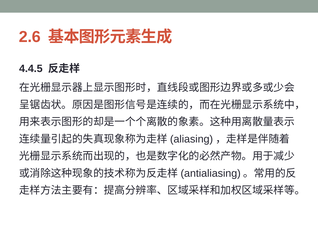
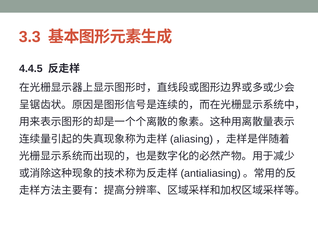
2.6: 2.6 -> 3.3 (30, 37)
